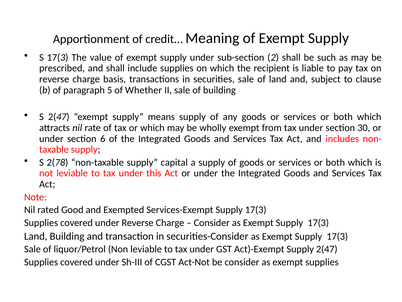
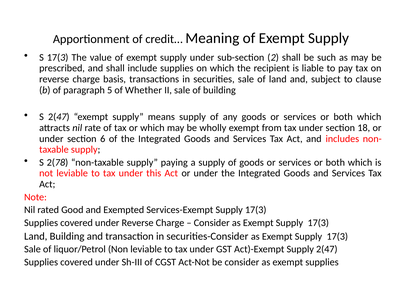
30: 30 -> 18 (364, 128)
capital: capital -> paying (174, 162)
